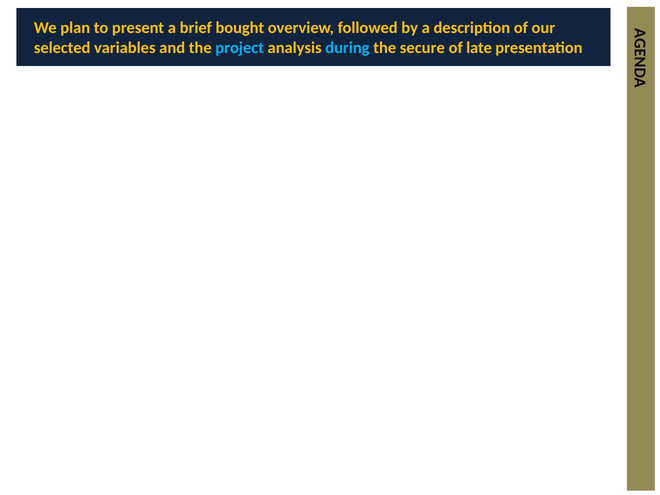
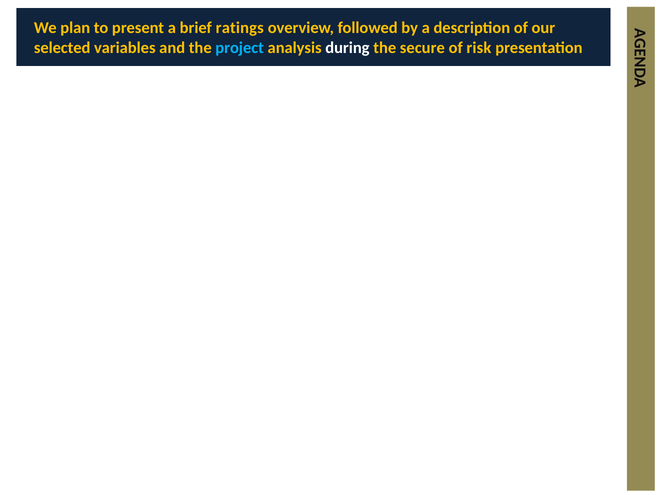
bought: bought -> ratings (240, 28)
during colour: light blue -> white (347, 48)
late: late -> risk (479, 48)
